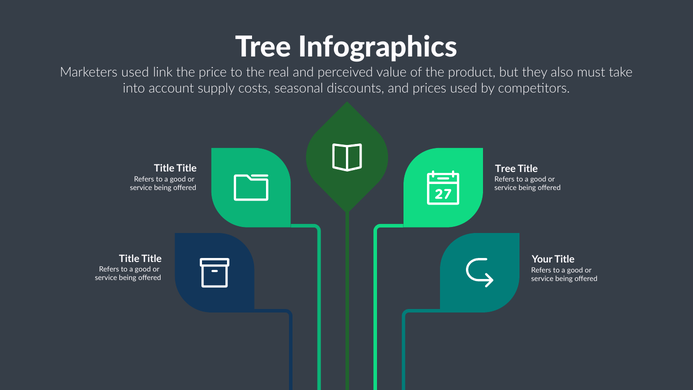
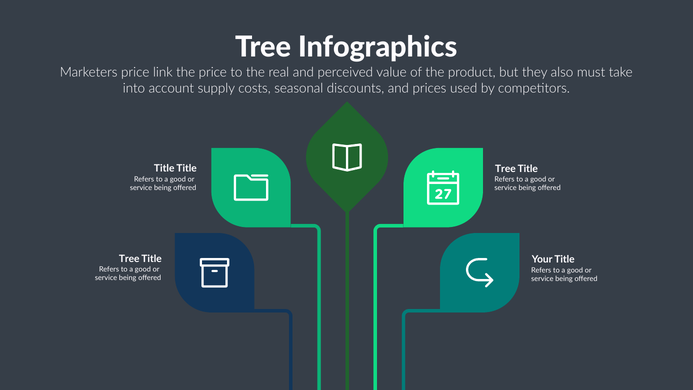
Marketers used: used -> price (135, 72)
Title: Title -> Tree (129, 259)
